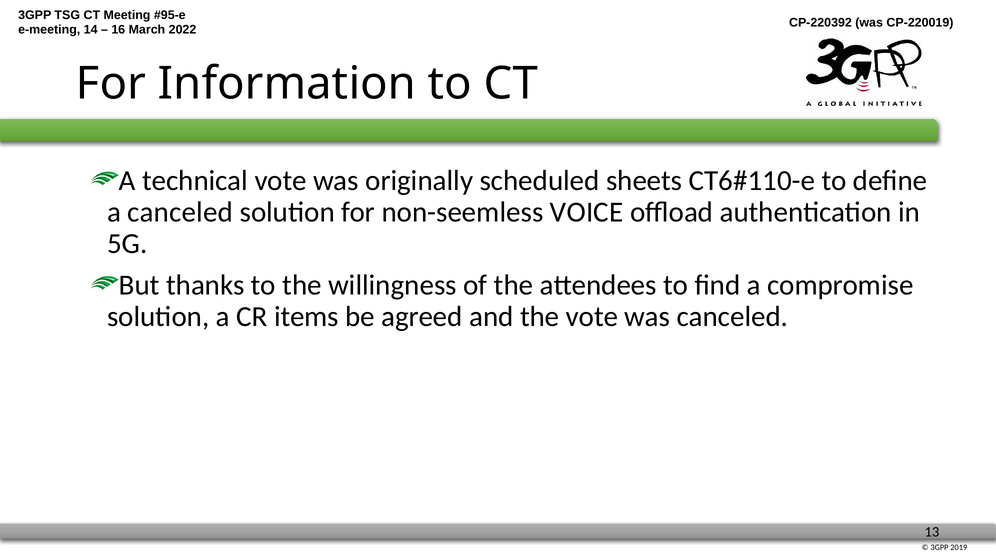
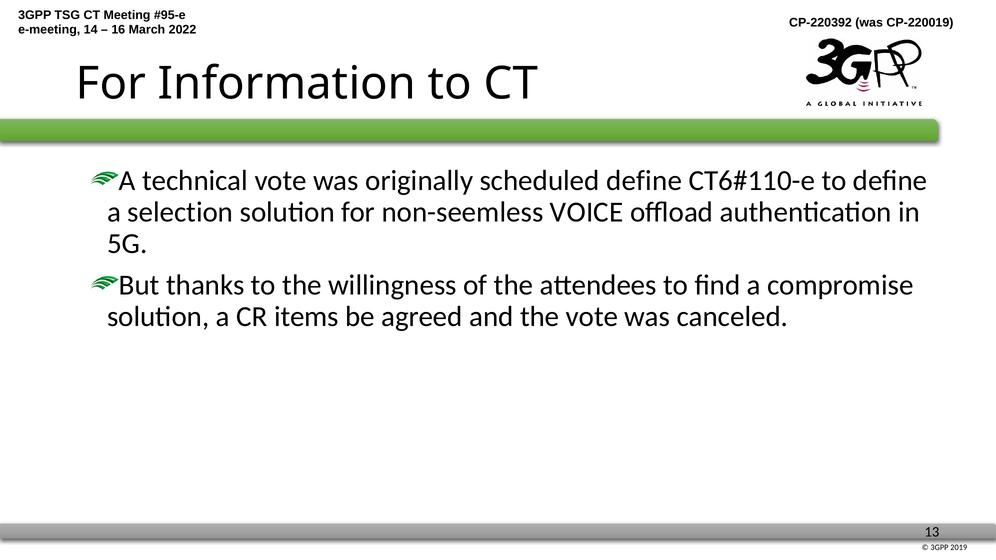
scheduled sheets: sheets -> define (644, 181)
a canceled: canceled -> selection (180, 212)
